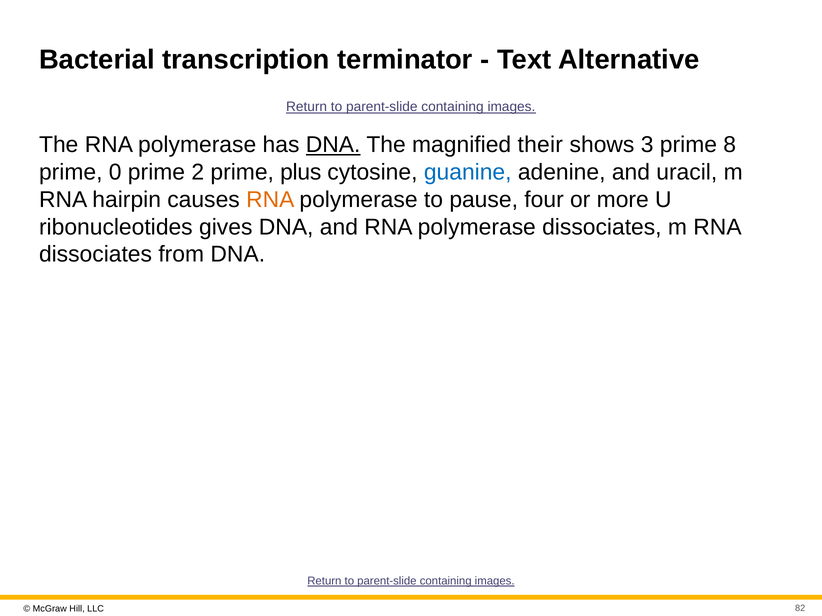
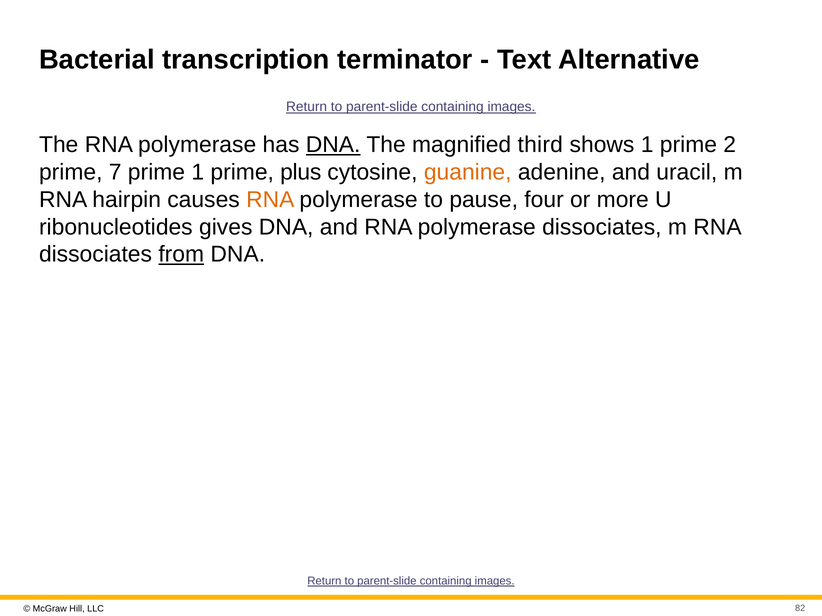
their: their -> third (540, 145)
shows 3: 3 -> 1 (647, 145)
8: 8 -> 2 (730, 145)
0: 0 -> 7 (115, 172)
prime 2: 2 -> 1 (198, 172)
guanine colour: blue -> orange (468, 172)
from underline: none -> present (181, 255)
